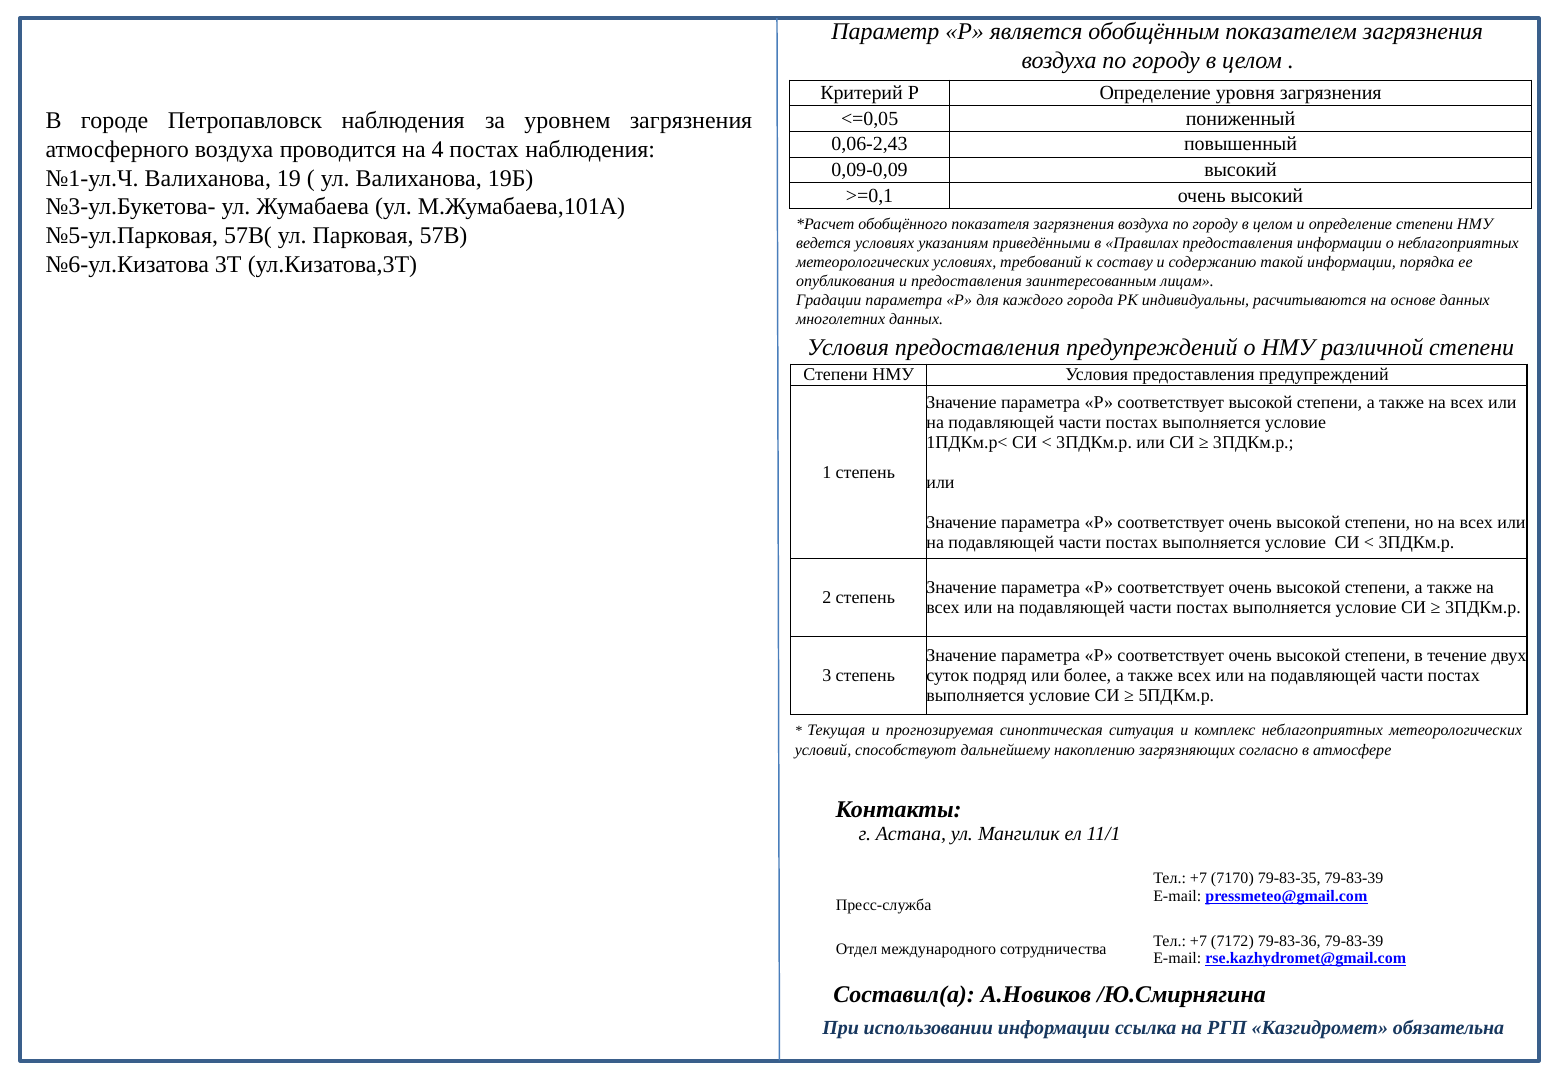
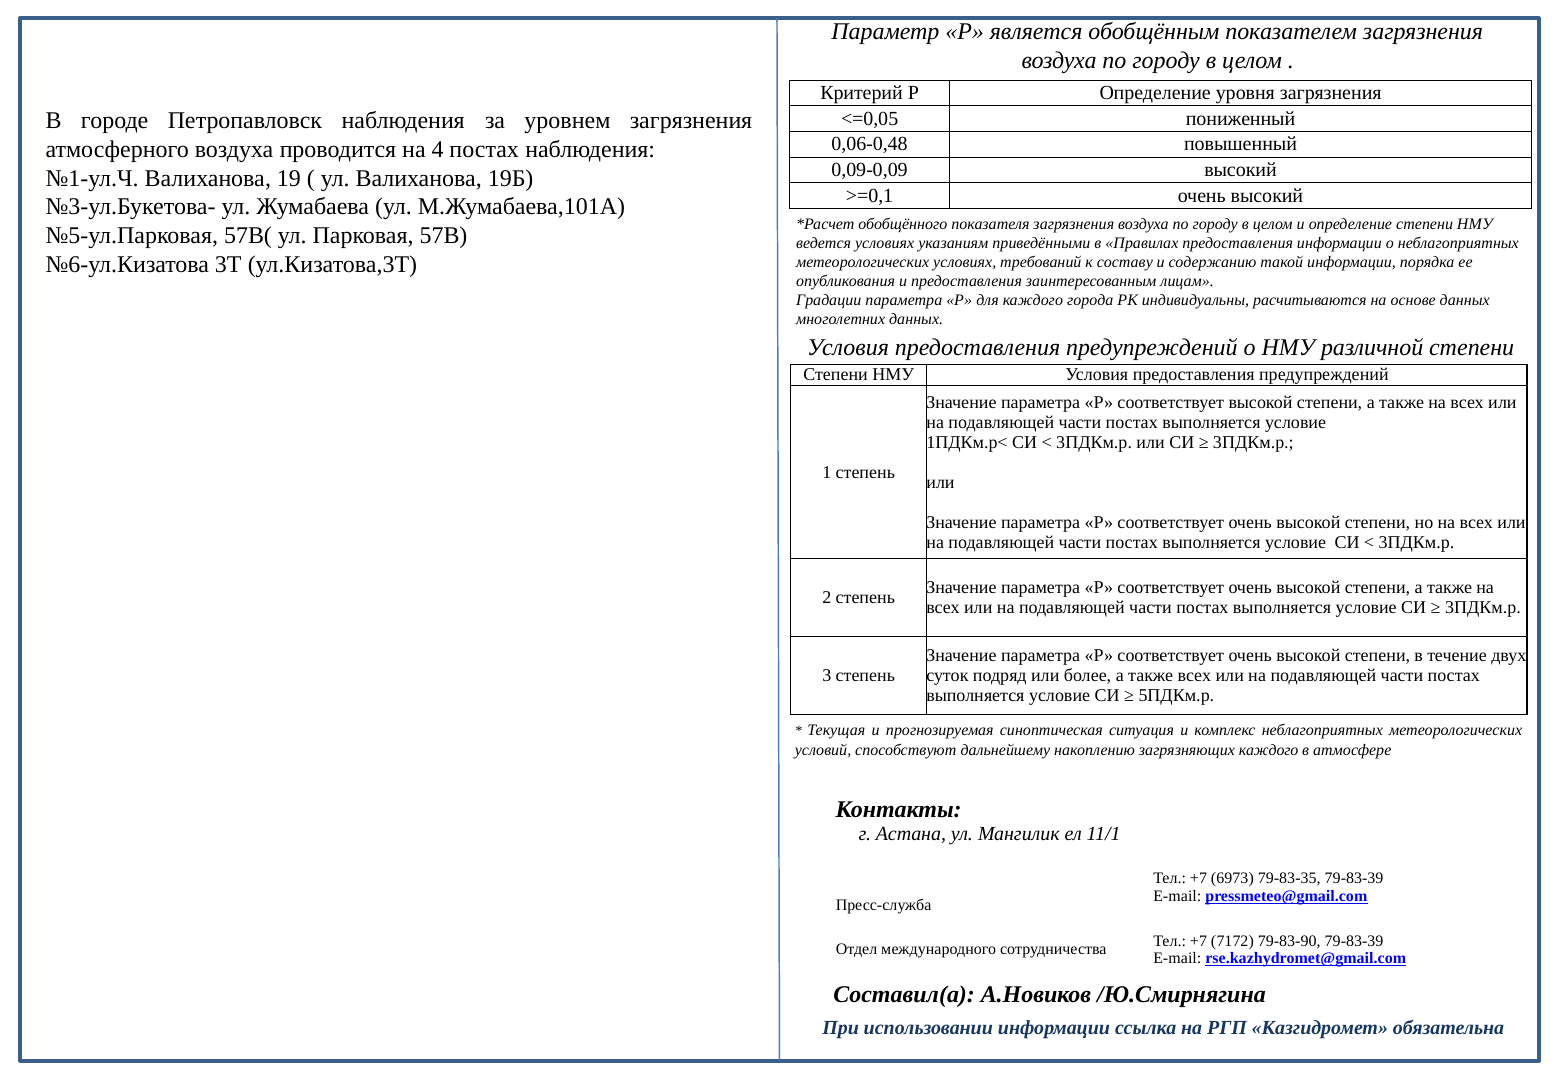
0,06-2,43: 0,06-2,43 -> 0,06-0,48 (870, 144)
загрязняющих согласно: согласно -> каждого (1269, 750)
7170: 7170 -> 6973 (1232, 879)
79-83-36: 79-83-36 -> 79-83-90 (1289, 941)
